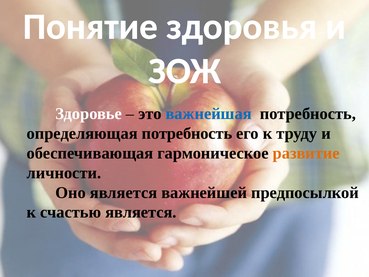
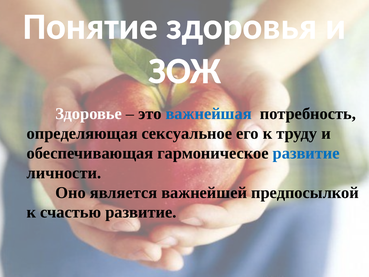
определяющая потребность: потребность -> сексуальное (187, 133)
развитие colour: orange -> blue (306, 153)
счастью является: является -> развитие (141, 212)
